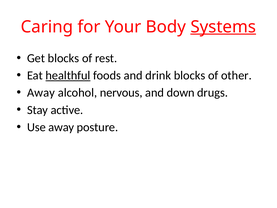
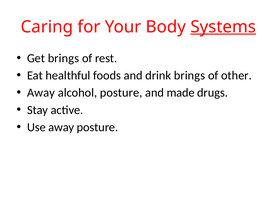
Get blocks: blocks -> brings (63, 58)
healthful underline: present -> none (68, 75)
drink blocks: blocks -> brings (189, 75)
alcohol nervous: nervous -> posture (121, 93)
down: down -> made (181, 93)
